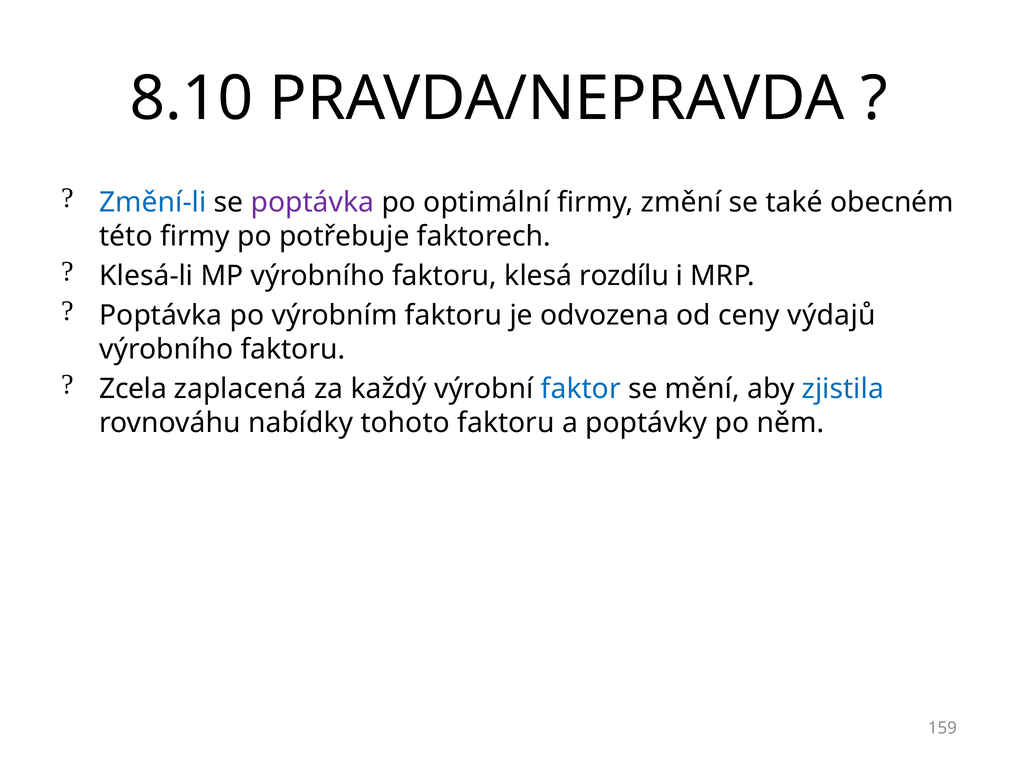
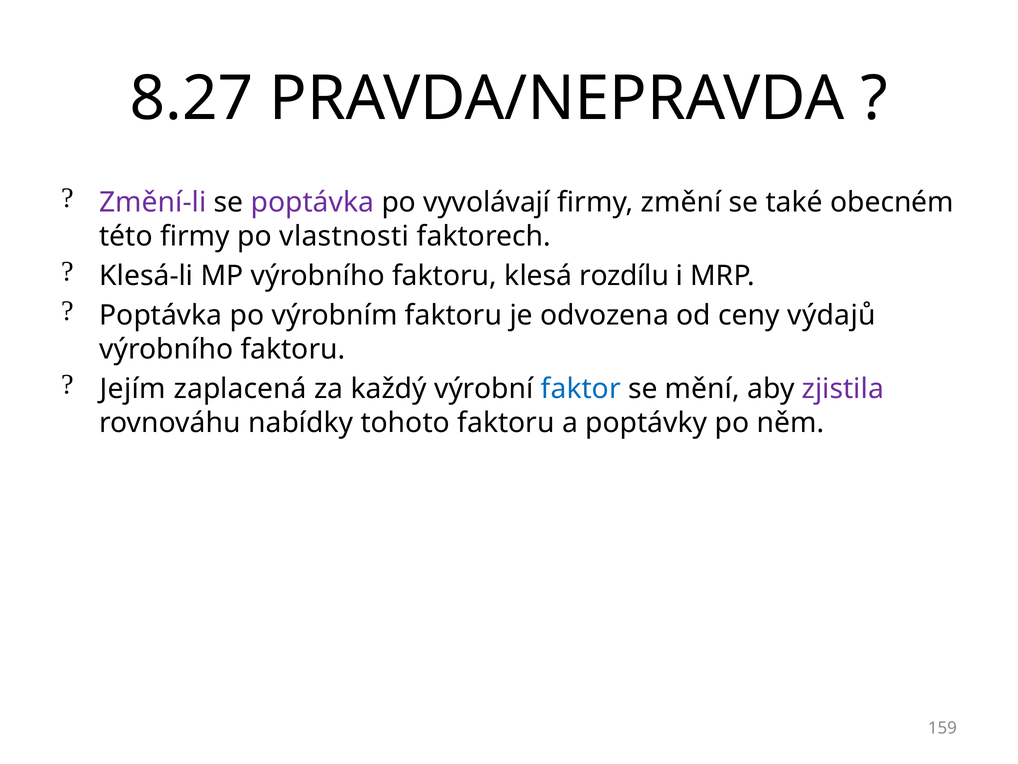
8.10: 8.10 -> 8.27 (192, 99)
Změní-li colour: blue -> purple (153, 202)
optimální: optimální -> vyvolávají (487, 202)
potřebuje: potřebuje -> vlastnosti (344, 236)
Zcela: Zcela -> Jejím (133, 389)
zjistila colour: blue -> purple (843, 389)
